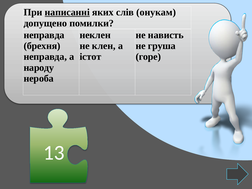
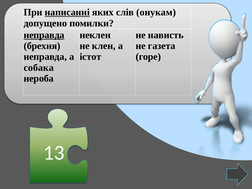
неправда underline: none -> present (44, 35)
груша: груша -> газета (162, 46)
народу: народу -> собака (39, 68)
